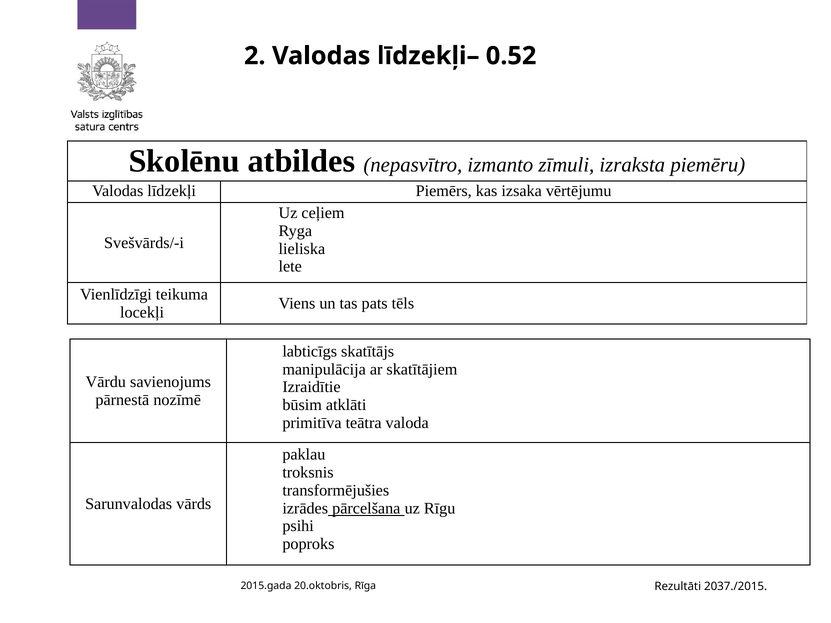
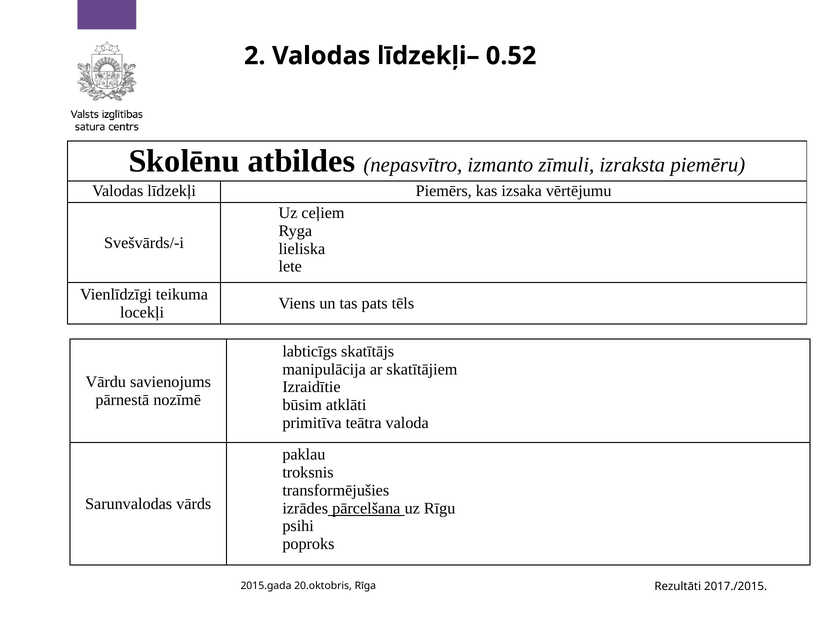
2037./2015: 2037./2015 -> 2017./2015 (736, 587)
